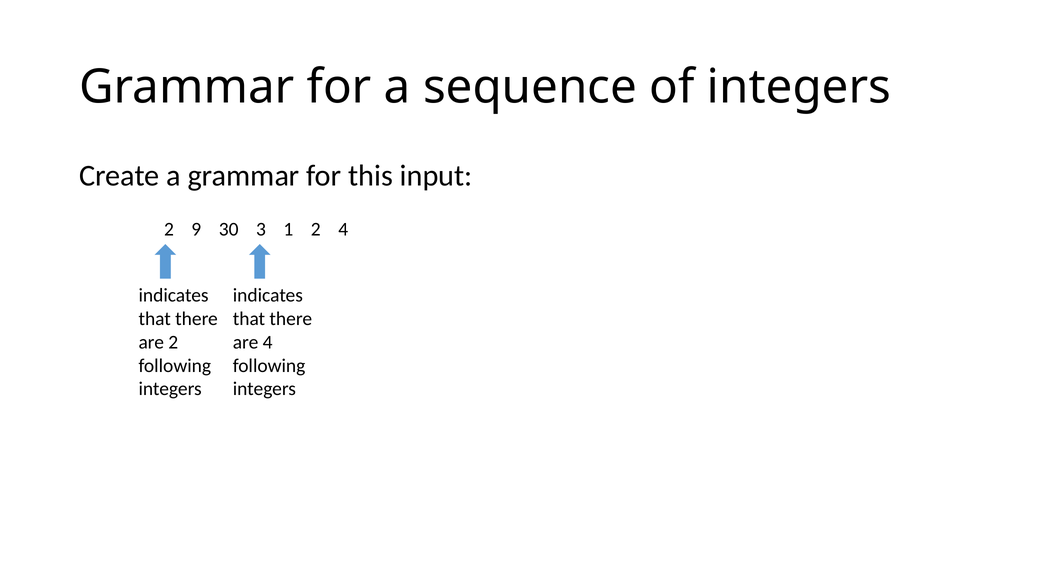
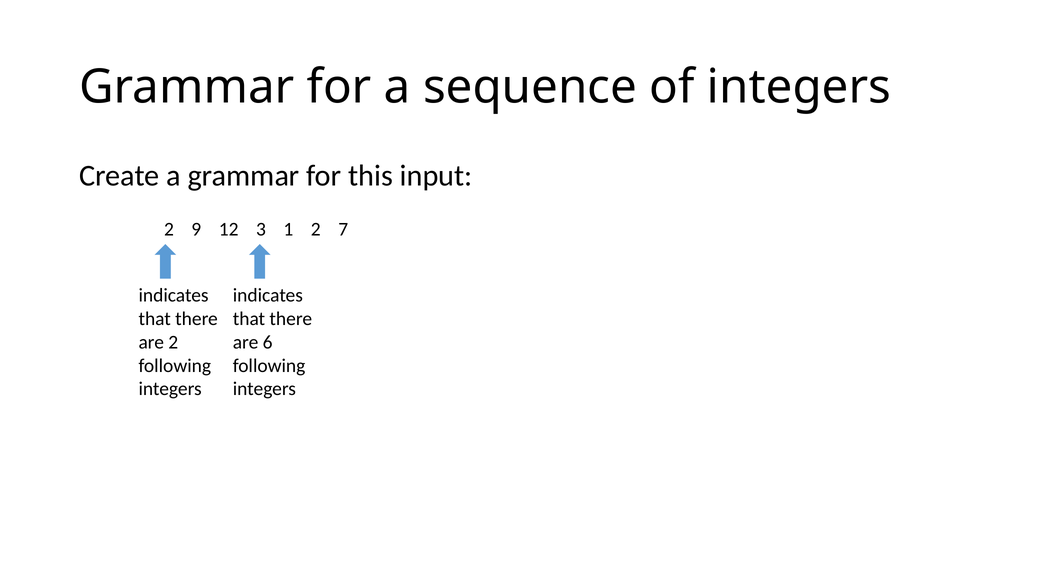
30: 30 -> 12 (229, 229)
2 4: 4 -> 7 (343, 229)
are 4: 4 -> 6 (268, 342)
